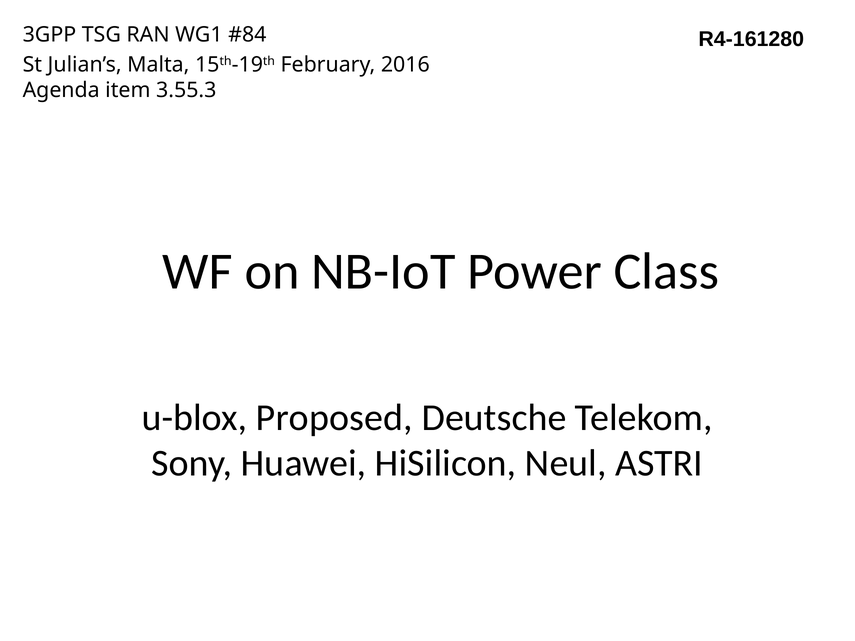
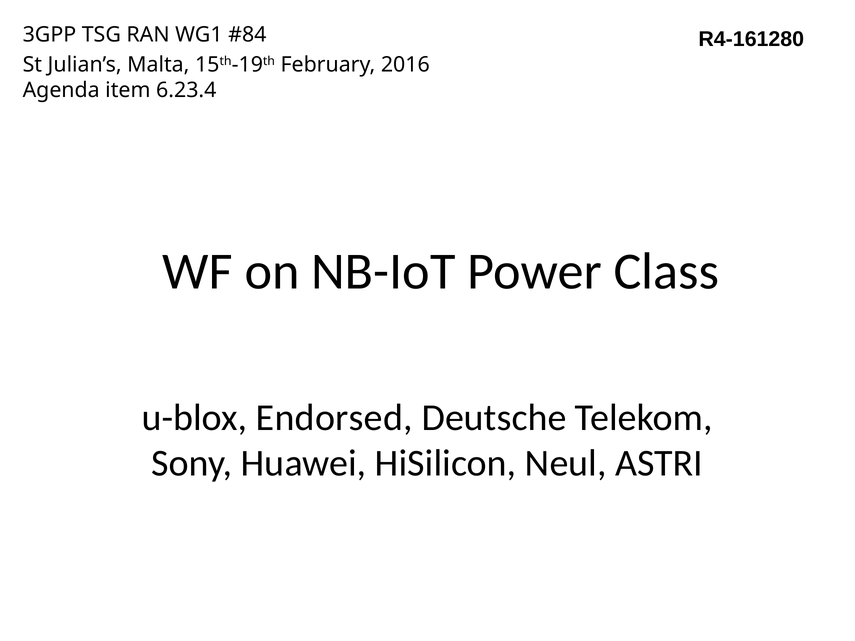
3.55.3: 3.55.3 -> 6.23.4 (186, 90)
Proposed: Proposed -> Endorsed (334, 418)
